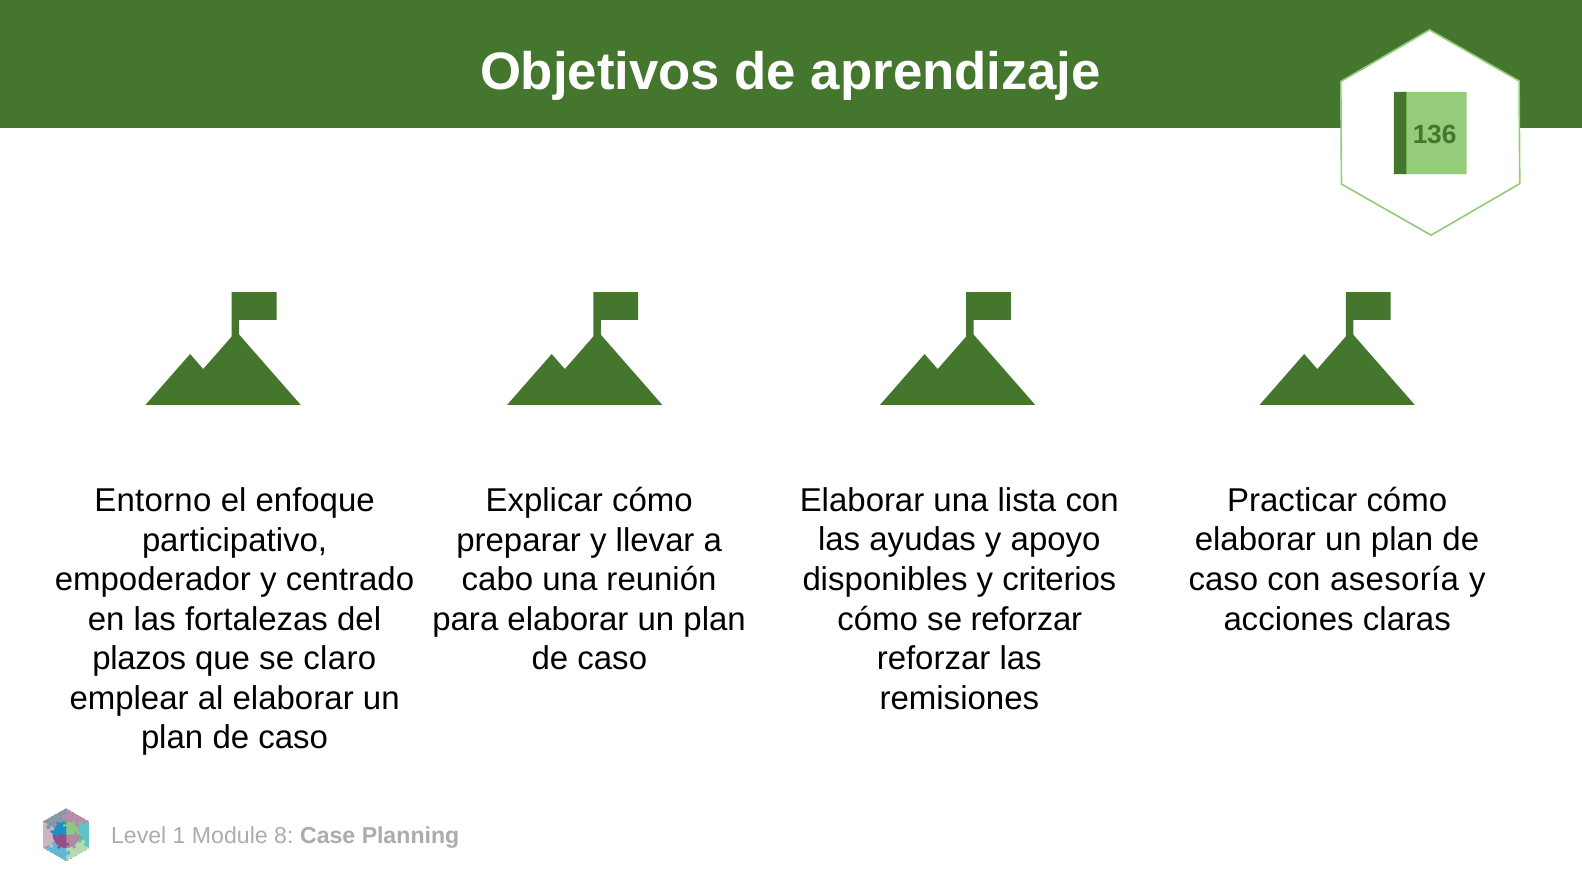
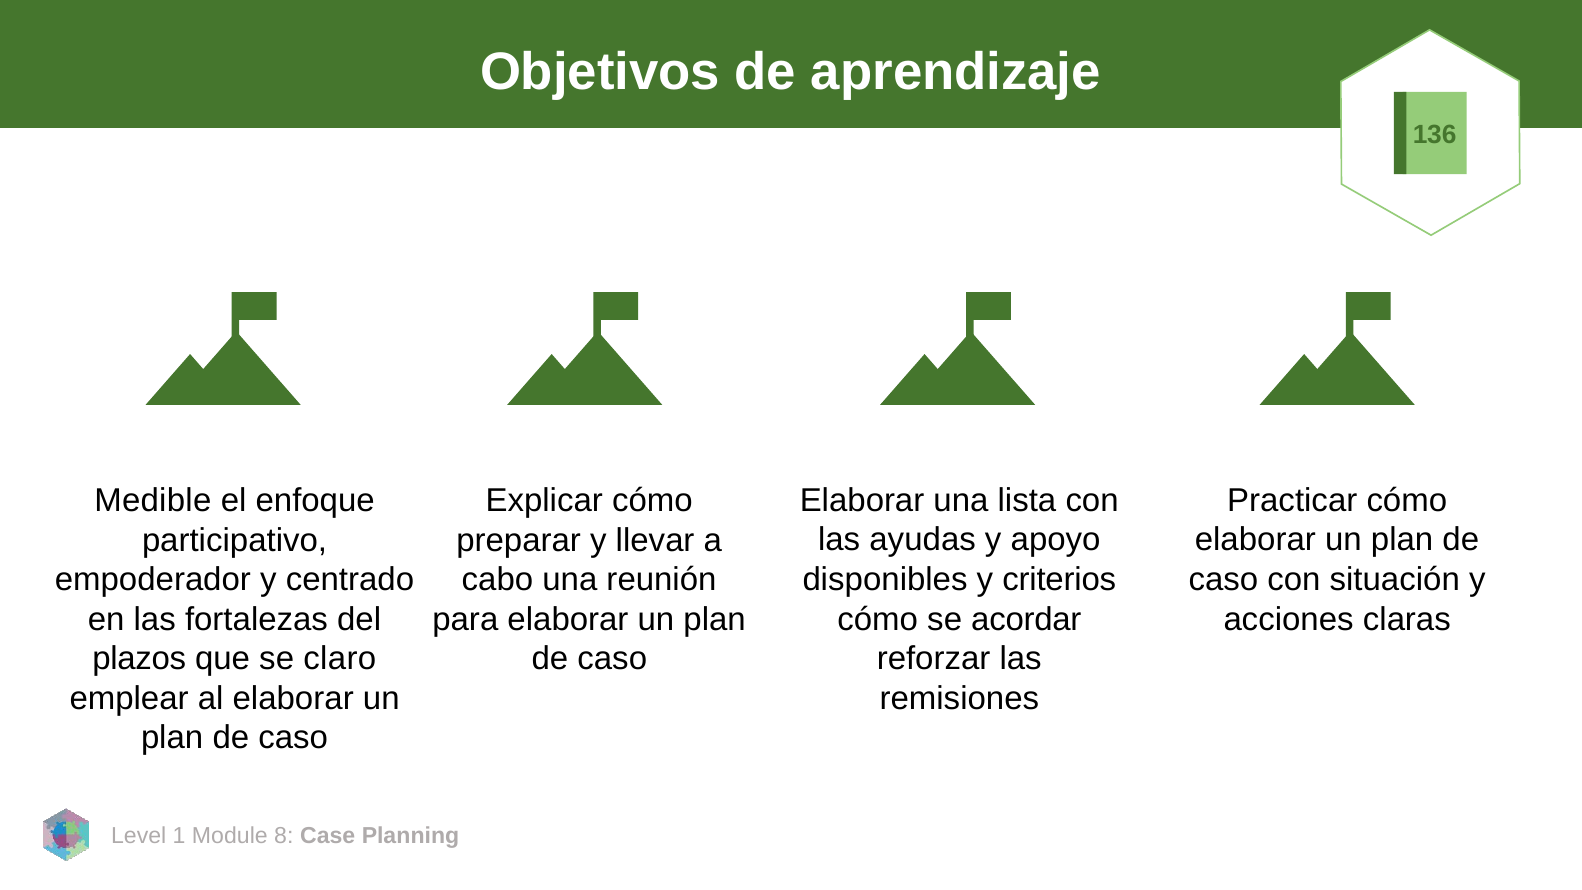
Entorno: Entorno -> Medible (153, 500)
asesoría: asesoría -> situación (1395, 580)
se reforzar: reforzar -> acordar (1026, 619)
